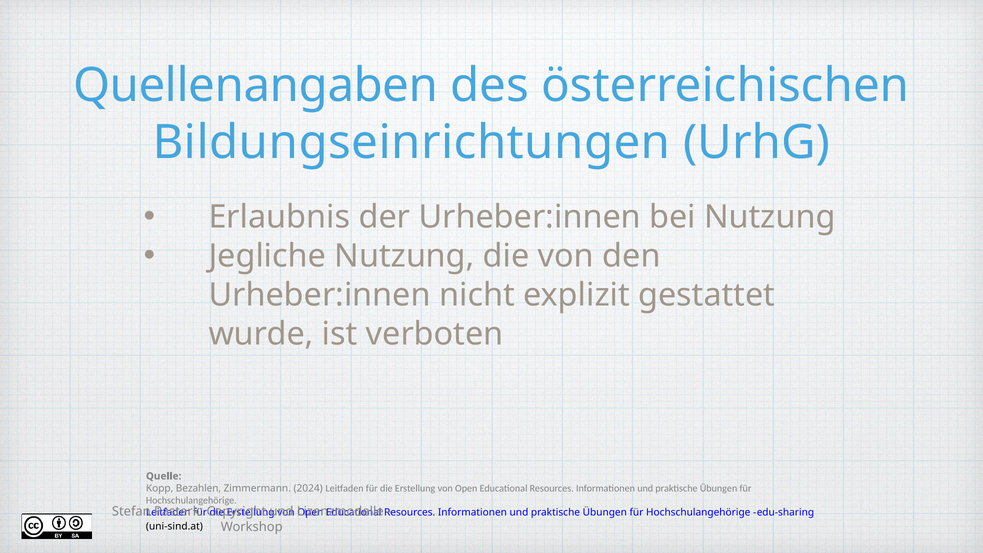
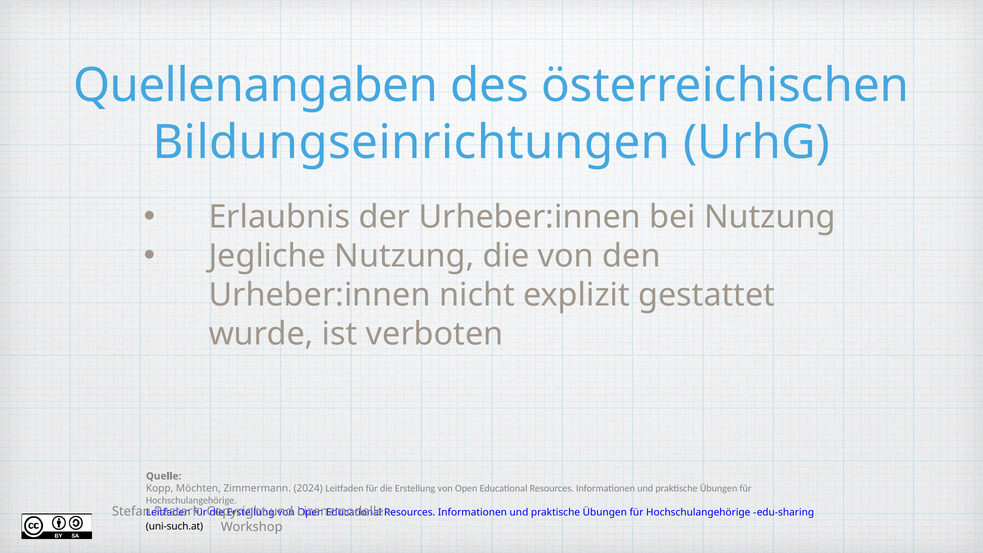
Bezahlen: Bezahlen -> Möchten (198, 488)
uni-sind.at: uni-sind.at -> uni-such.at (174, 526)
